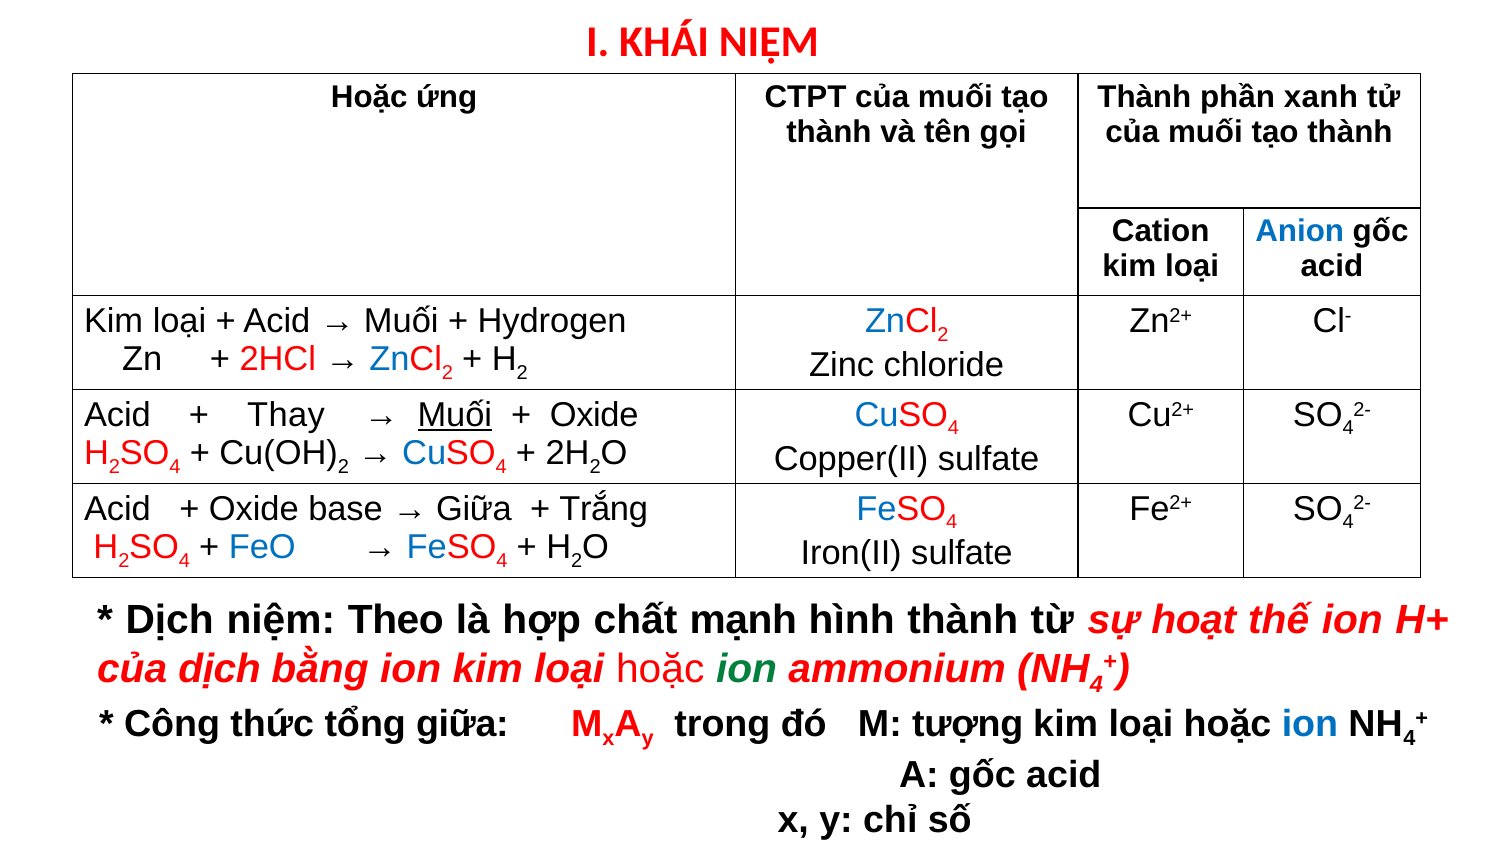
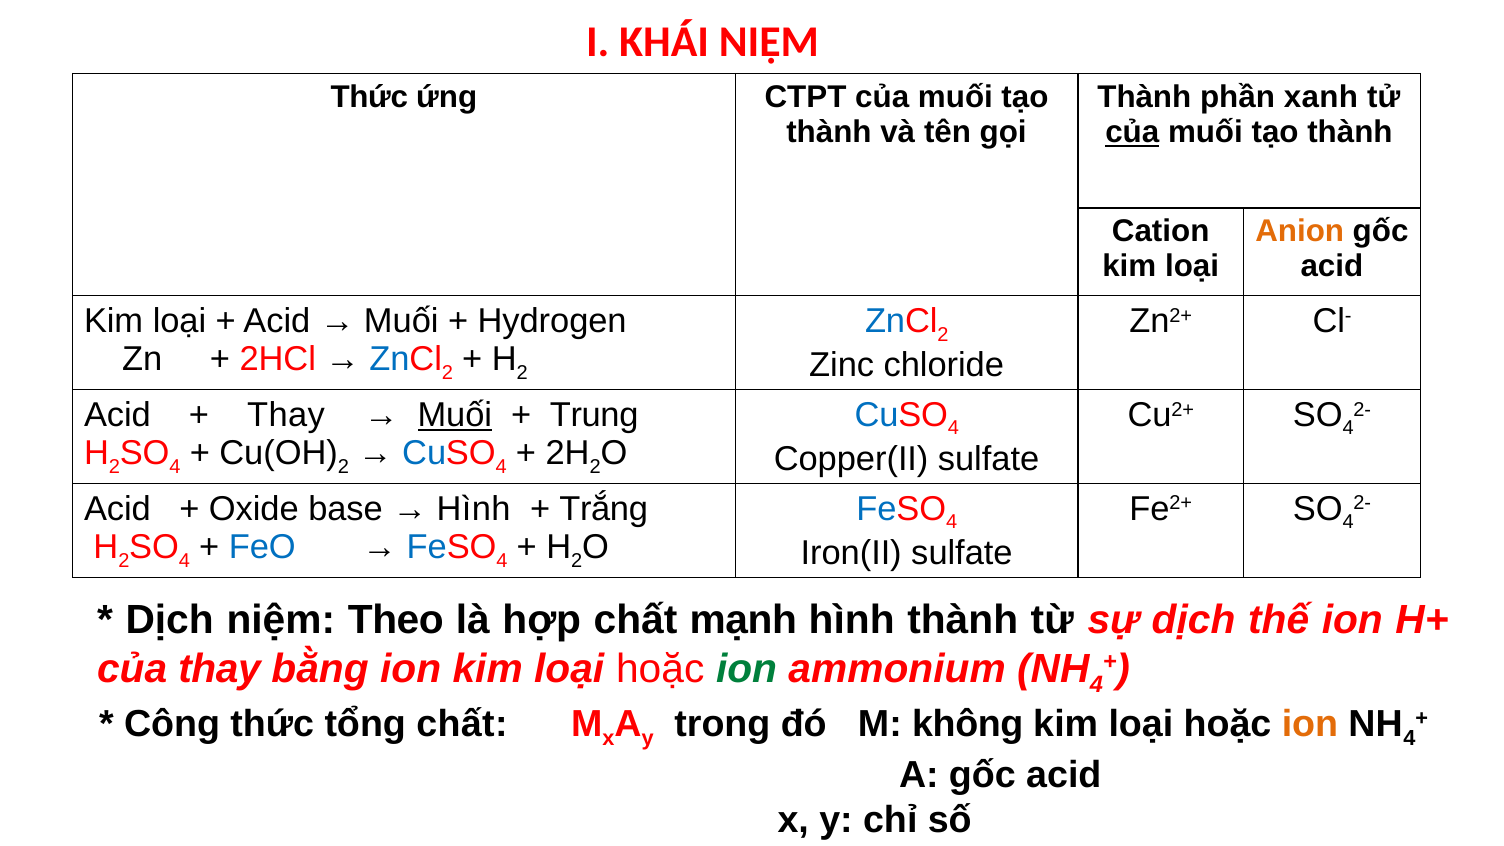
Hoặc: Hoặc -> Thức (369, 97)
của underline: none -> present (1132, 132)
Anion colour: blue -> orange (1300, 232)
Oxide: Oxide -> Trung (594, 415)
Giữa: Giữa -> Hình (474, 509)
sự hoạt: hoạt -> dịch (1194, 620)
của dịch: dịch -> thay (220, 669)
tổng giữa: giữa -> chất (462, 724)
tượng: tượng -> không (968, 724)
ion colour: blue -> orange (1310, 724)
